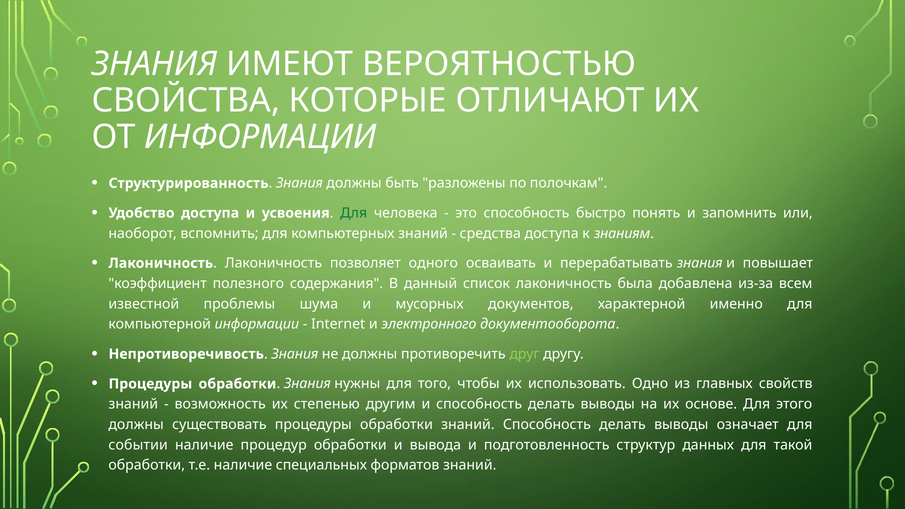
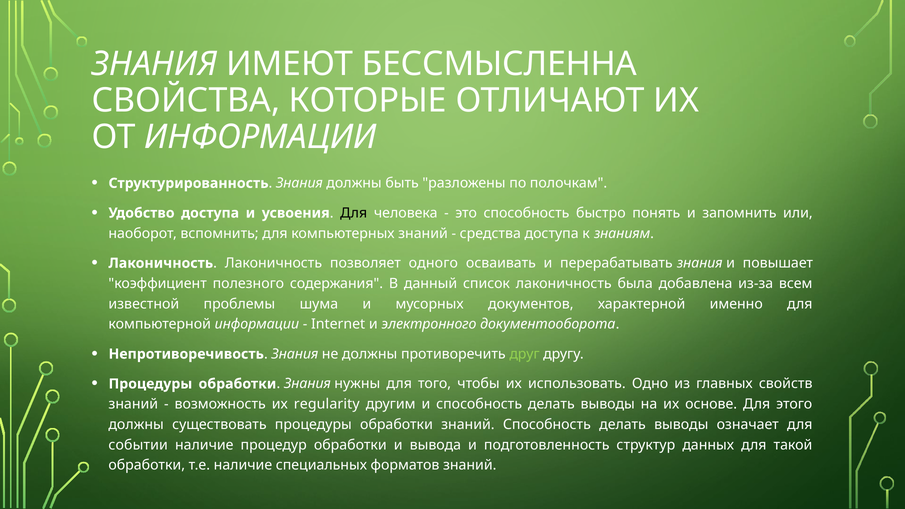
ВЕРОЯТНОСТЬЮ: ВЕРОЯТНОСТЬЮ -> БЕССМЫСЛЕННА (499, 64)
Для colour: green -> black (354, 213)
степенью: степенью -> regularity (327, 404)
